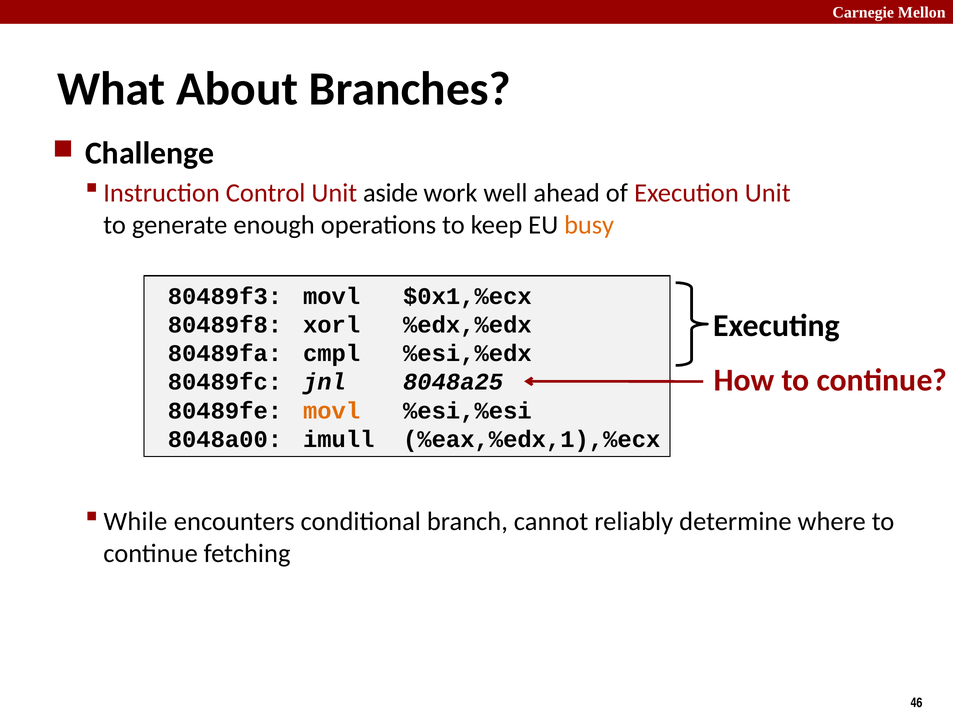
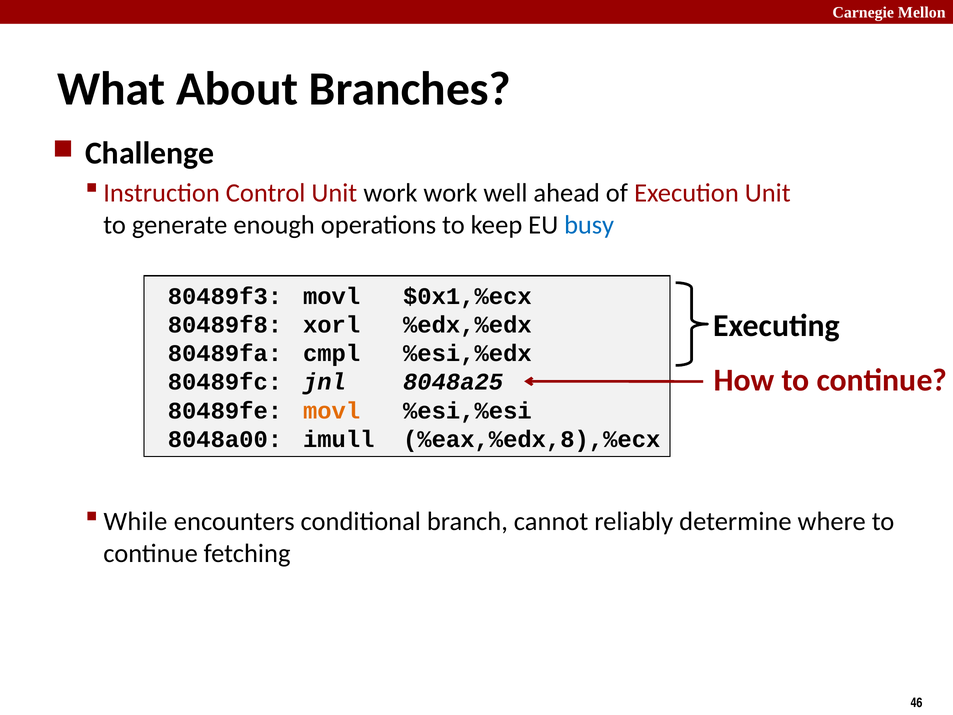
Unit aside: aside -> work (390, 193)
busy colour: orange -> blue (589, 225)
%eax,%edx,1),%ecx: %eax,%edx,1),%ecx -> %eax,%edx,8),%ecx (532, 439)
